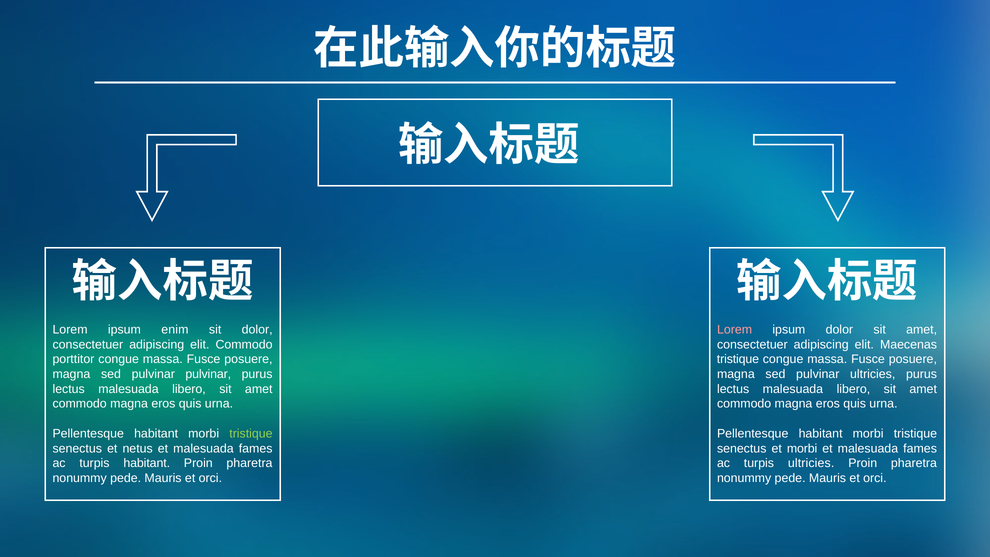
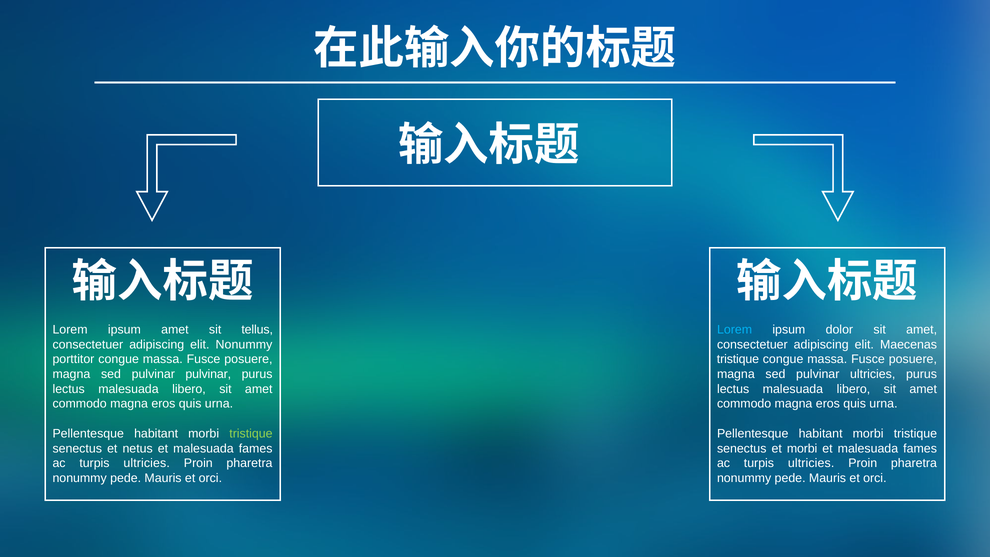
ipsum enim: enim -> amet (175, 330)
sit dolor: dolor -> tellus (257, 330)
Lorem colour: pink -> light blue (735, 330)
elit Commodo: Commodo -> Nonummy (244, 344)
habitant: habitant -> ultricies (147, 463)
